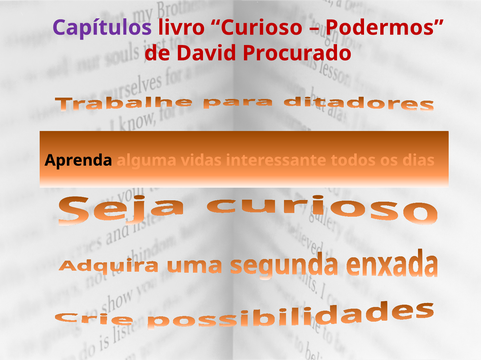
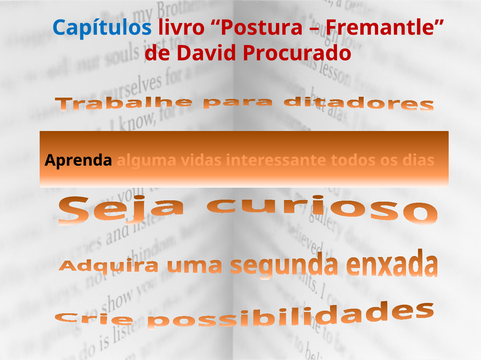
Capítulos colour: purple -> blue (102, 28)
Curioso: Curioso -> Postura (257, 28)
Podermos: Podermos -> Fremantle (384, 28)
